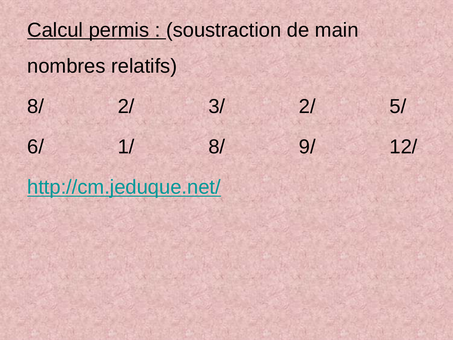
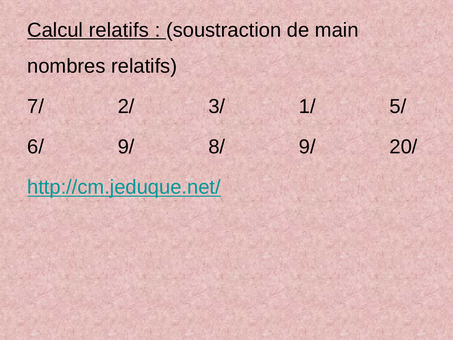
Calcul permis: permis -> relatifs (119, 30)
8/: 8/ -> 7/ (36, 107)
3/ 2/: 2/ -> 1/ (307, 107)
6/ 1/: 1/ -> 9/ (126, 147)
12/: 12/ -> 20/ (404, 147)
